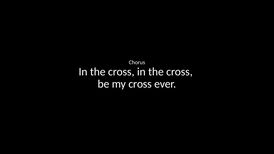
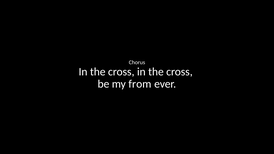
my cross: cross -> from (140, 84)
